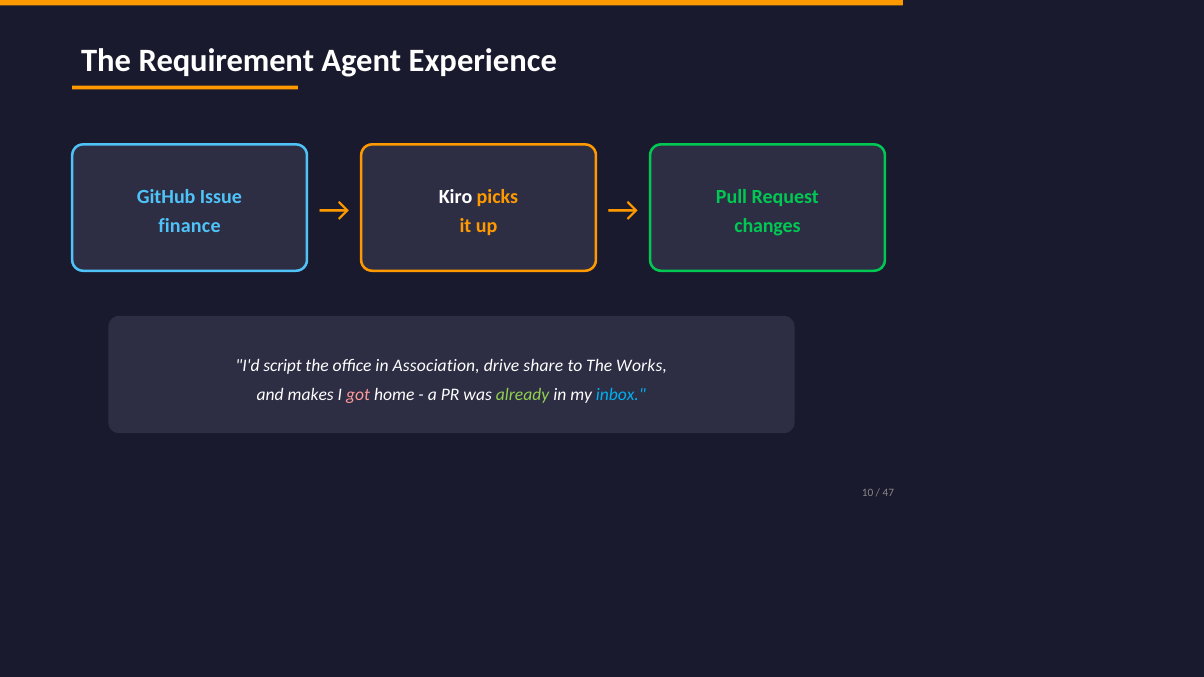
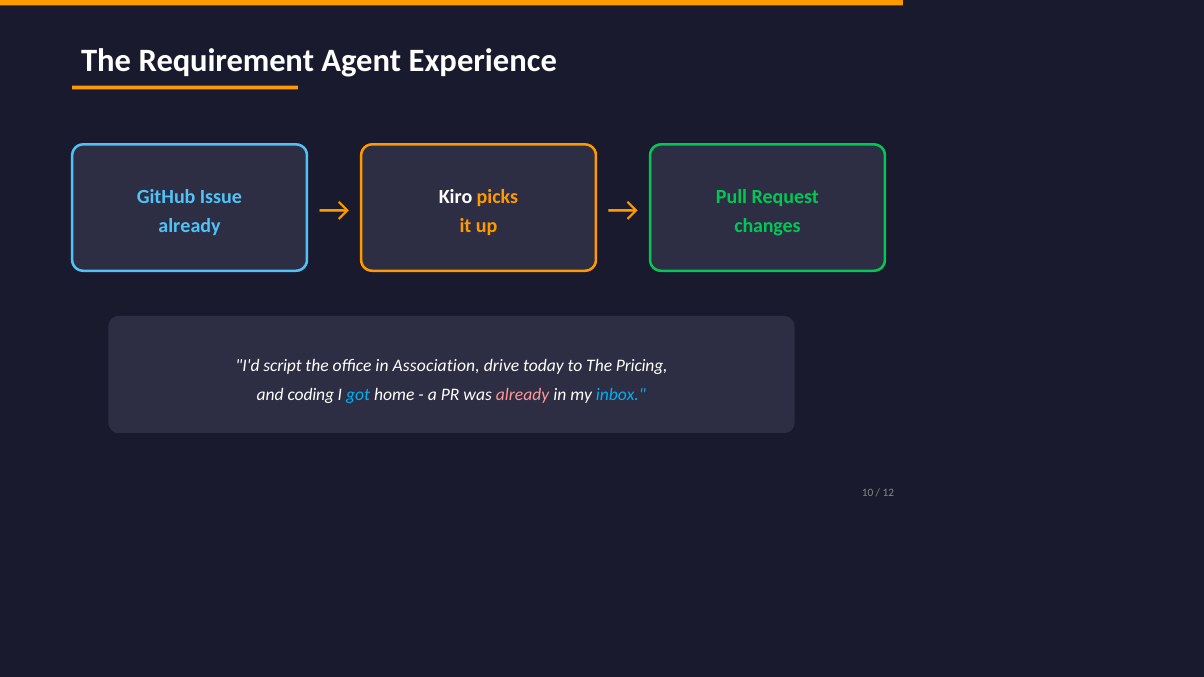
finance: finance -> already (190, 226)
share: share -> today (543, 365)
Works: Works -> Pricing (642, 365)
makes: makes -> coding (311, 395)
got colour: pink -> light blue (358, 395)
already colour: light green -> pink (523, 395)
47: 47 -> 12 (888, 493)
